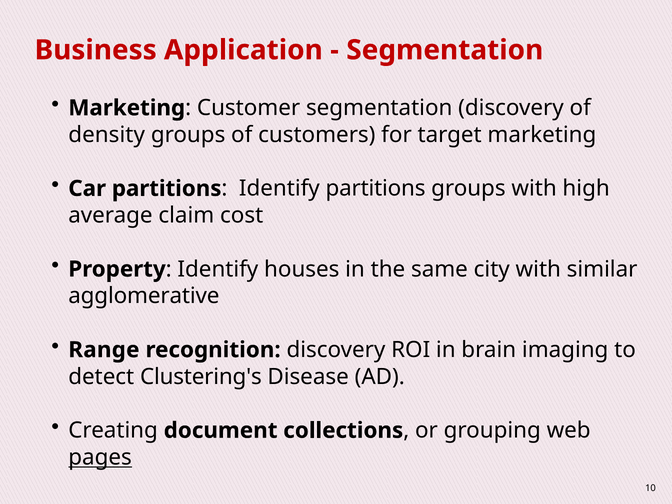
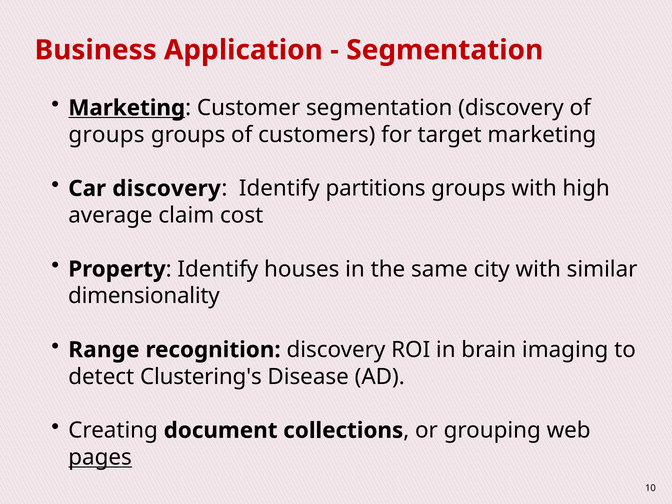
Marketing underline: none -> present (127, 108)
density: density -> groups (107, 135)
Car partitions: partitions -> discovery (167, 189)
agglomerative: agglomerative -> dimensionality (144, 296)
